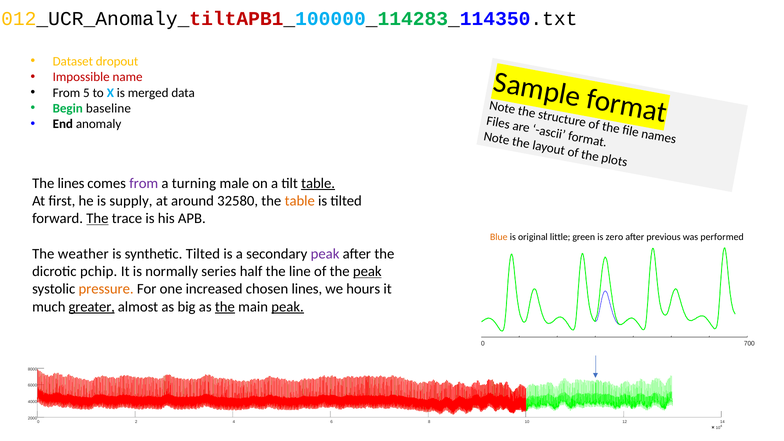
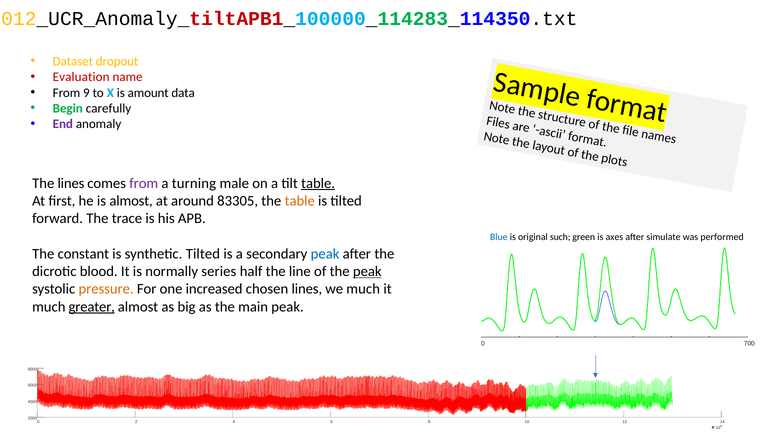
Impossible: Impossible -> Evaluation (81, 77)
5: 5 -> 9 (86, 93)
merged: merged -> amount (148, 93)
baseline: baseline -> carefully (109, 108)
End colour: black -> purple (63, 124)
is supply: supply -> almost (131, 201)
32580: 32580 -> 83305 (238, 201)
The underline: present -> none (97, 218)
Blue colour: orange -> blue (499, 237)
little: little -> such (560, 237)
zero: zero -> axes (614, 237)
previous: previous -> simulate (664, 237)
weather: weather -> constant (83, 254)
peak colour: purple -> blue (325, 254)
pchip: pchip -> blood (99, 271)
we hours: hours -> much (363, 289)
the underline: present -> none (225, 307)
peak underline: present -> none (288, 307)
